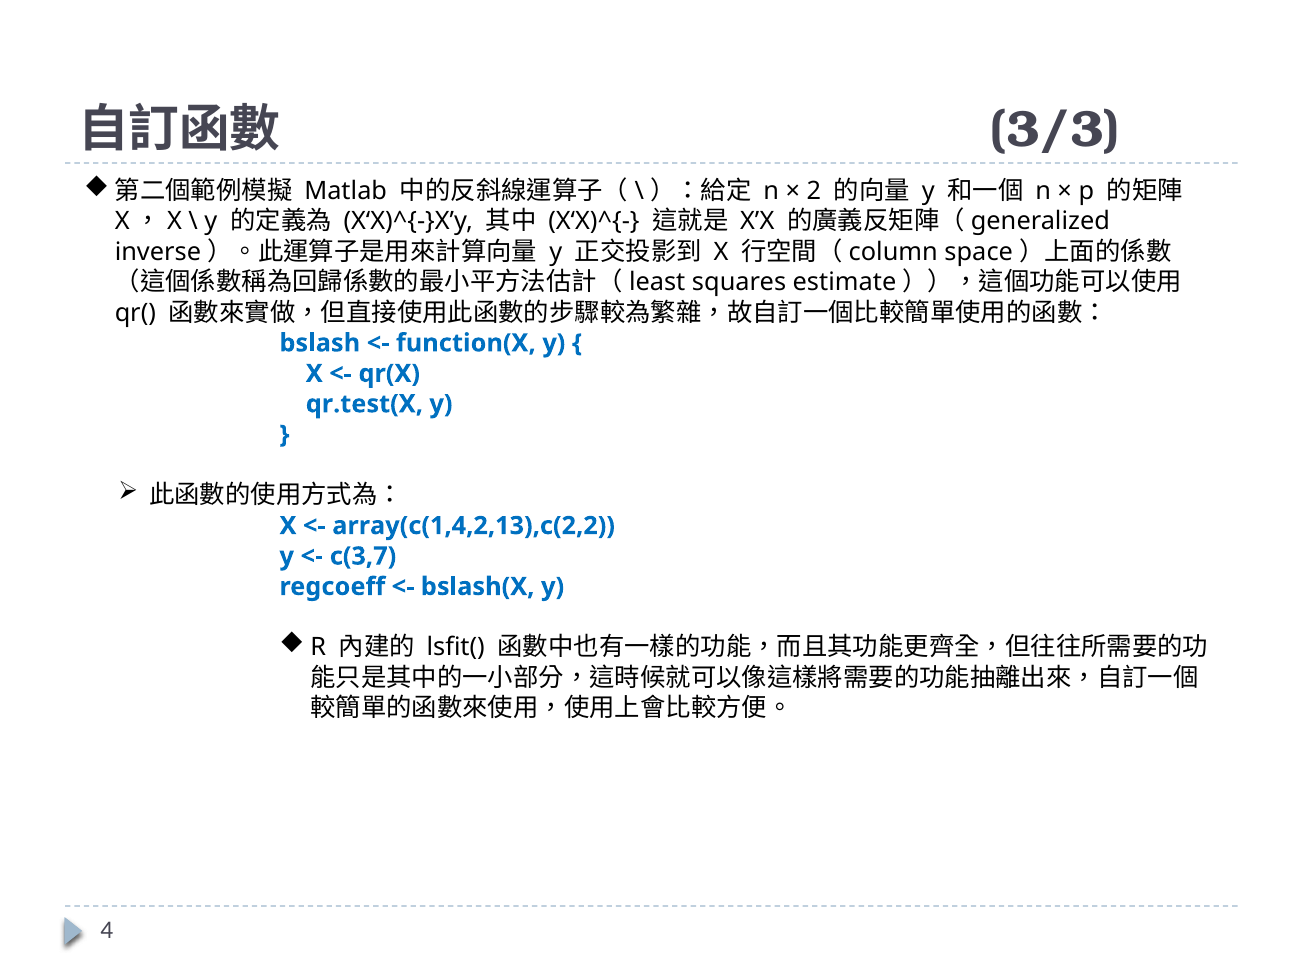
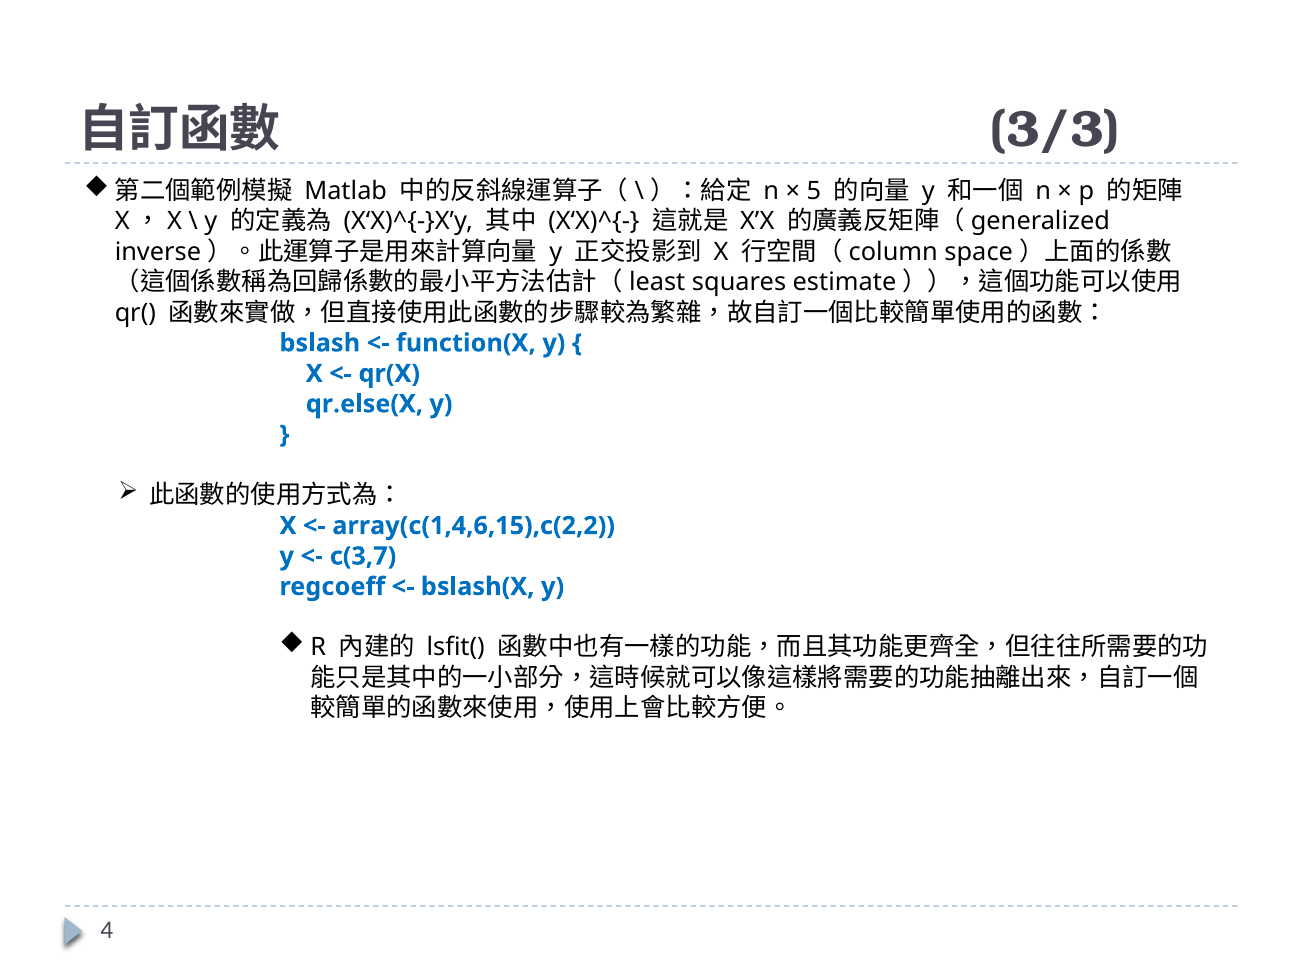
2: 2 -> 5 (814, 191)
qr.test(X: qr.test(X -> qr.else(X (364, 404)
array(c(1,4,2,13),c(2,2: array(c(1,4,2,13),c(2,2 -> array(c(1,4,6,15),c(2,2 (474, 525)
